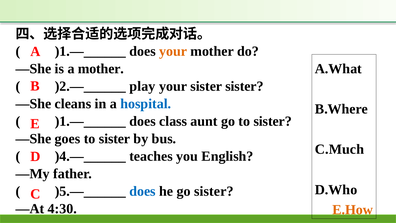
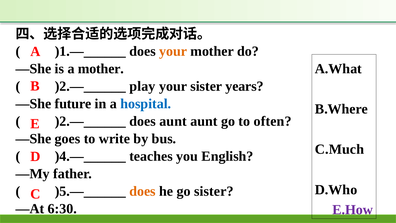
sister sister: sister -> years (244, 86)
cleans: cleans -> future (73, 104)
)1.—______: )1.—______ -> )2.—______ (90, 121)
does class: class -> aunt (173, 121)
go to sister: sister -> often (273, 121)
goes to sister: sister -> write (114, 139)
does colour: blue -> orange (142, 191)
4:30: 4:30 -> 6:30 (62, 208)
E.How colour: orange -> purple (353, 210)
